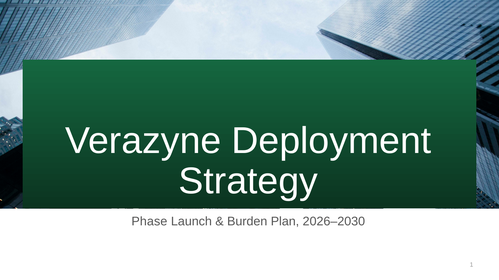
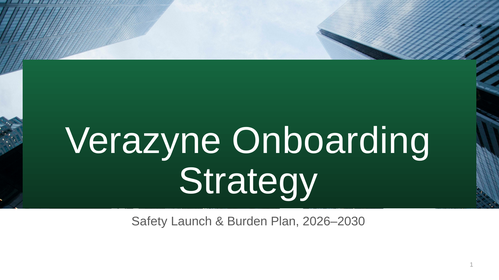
Deployment: Deployment -> Onboarding (331, 141)
Phase: Phase -> Safety (149, 222)
